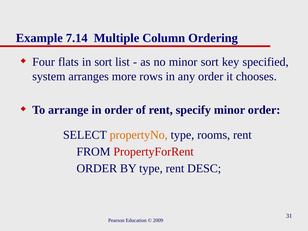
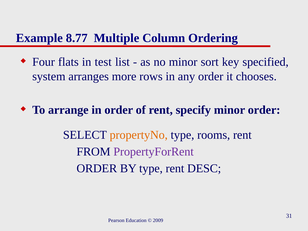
7.14: 7.14 -> 8.77 (77, 38)
in sort: sort -> test (103, 62)
PropertyForRent colour: red -> purple (154, 152)
